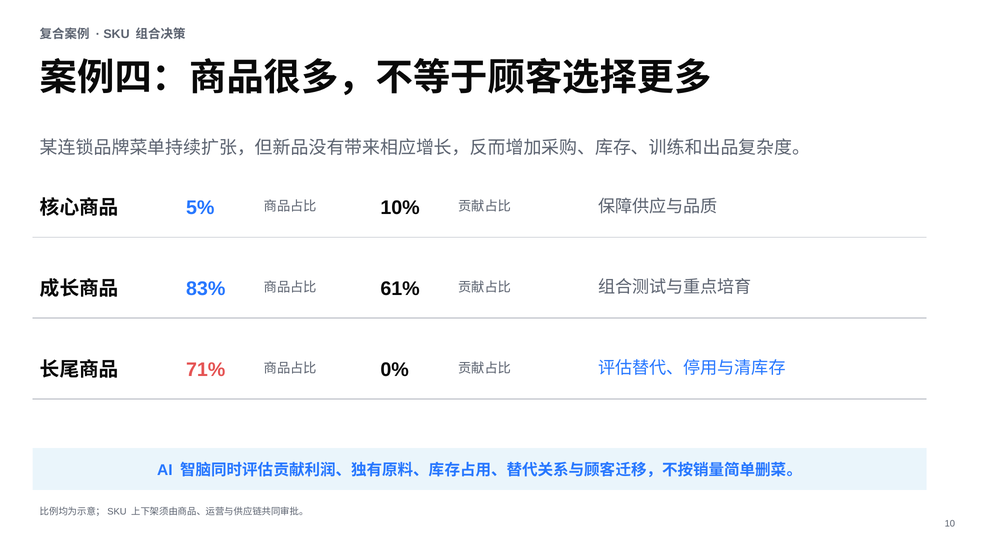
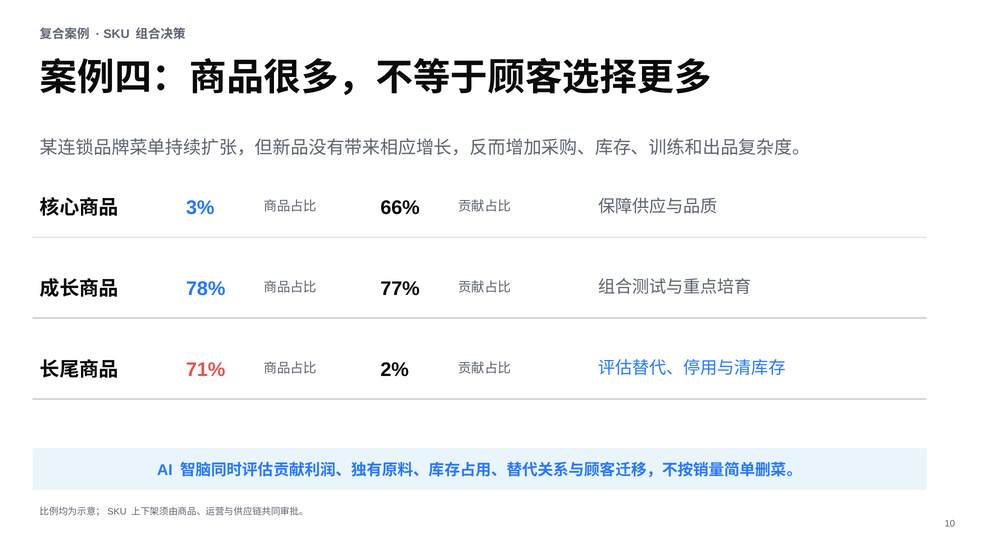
5%: 5% -> 3% (200, 208)
10%: 10% -> 66% (400, 208)
83%: 83% -> 78% (206, 289)
61%: 61% -> 77% (400, 289)
0%: 0% -> 2% (395, 369)
